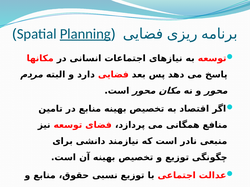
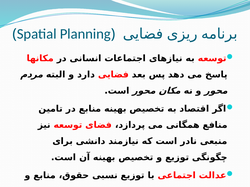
Planning underline: present -> none (85, 34)
